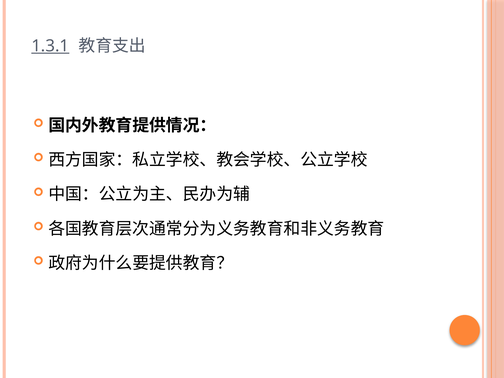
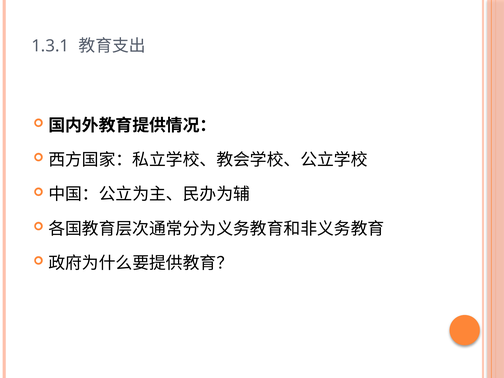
1.3.1 underline: present -> none (50, 46)
